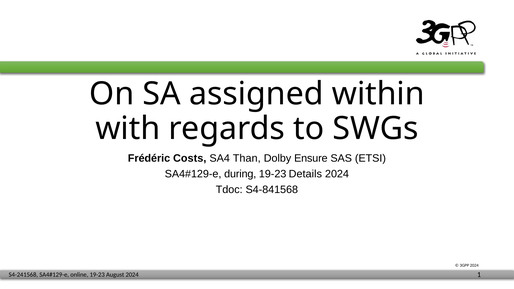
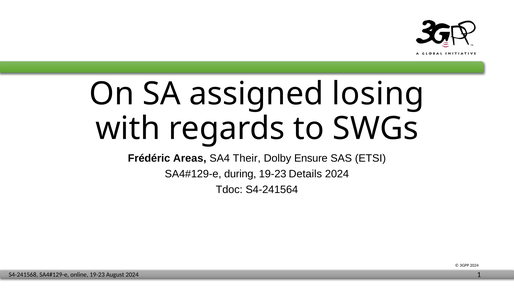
within: within -> losing (378, 94)
Costs: Costs -> Areas (190, 158)
Than: Than -> Their (247, 158)
S4-841568: S4-841568 -> S4-241564 (272, 190)
